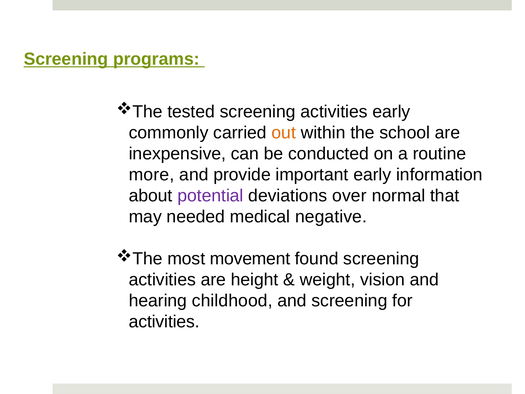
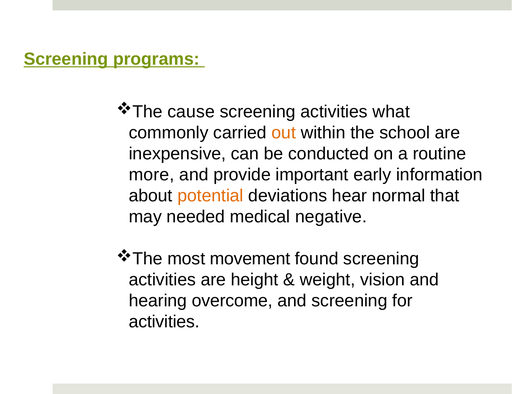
tested: tested -> cause (191, 112)
activities early: early -> what (391, 112)
potential colour: purple -> orange (210, 196)
over: over -> hear (349, 196)
childhood: childhood -> overcome (232, 301)
